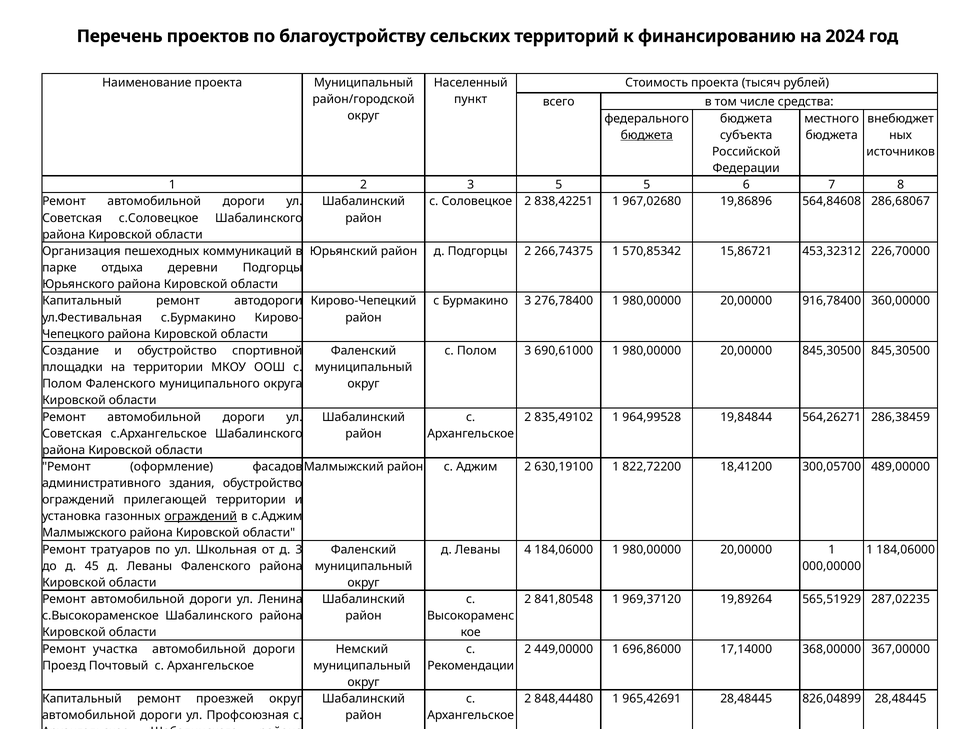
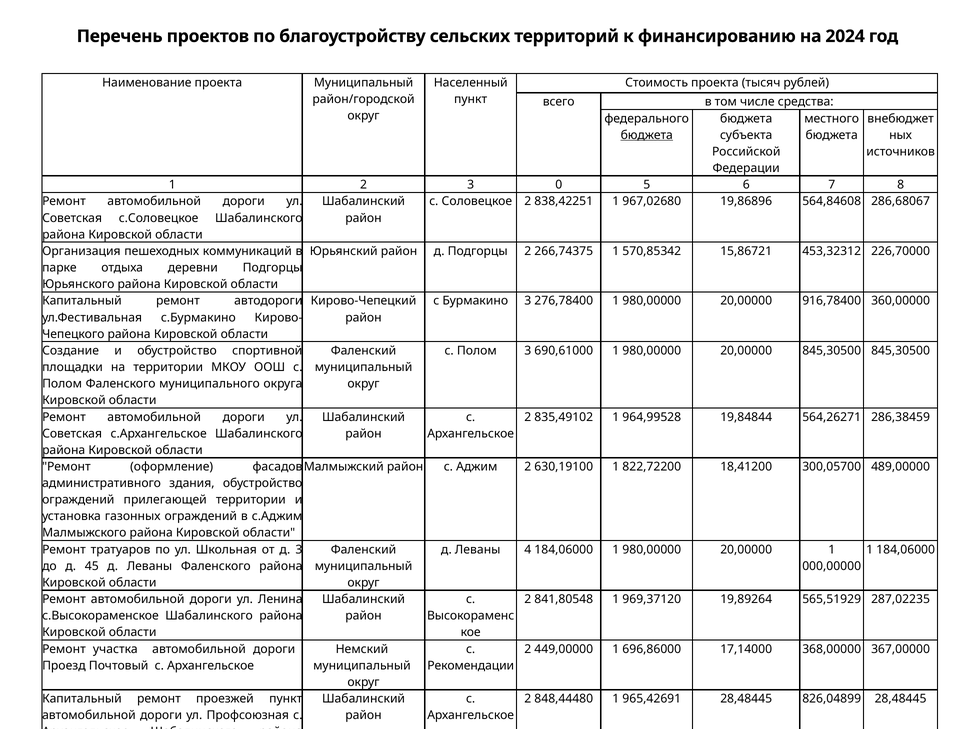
3 5: 5 -> 0 (559, 185)
ограждений underline: present -> none (201, 516)
проезжей округ: округ -> пункт (286, 699)
